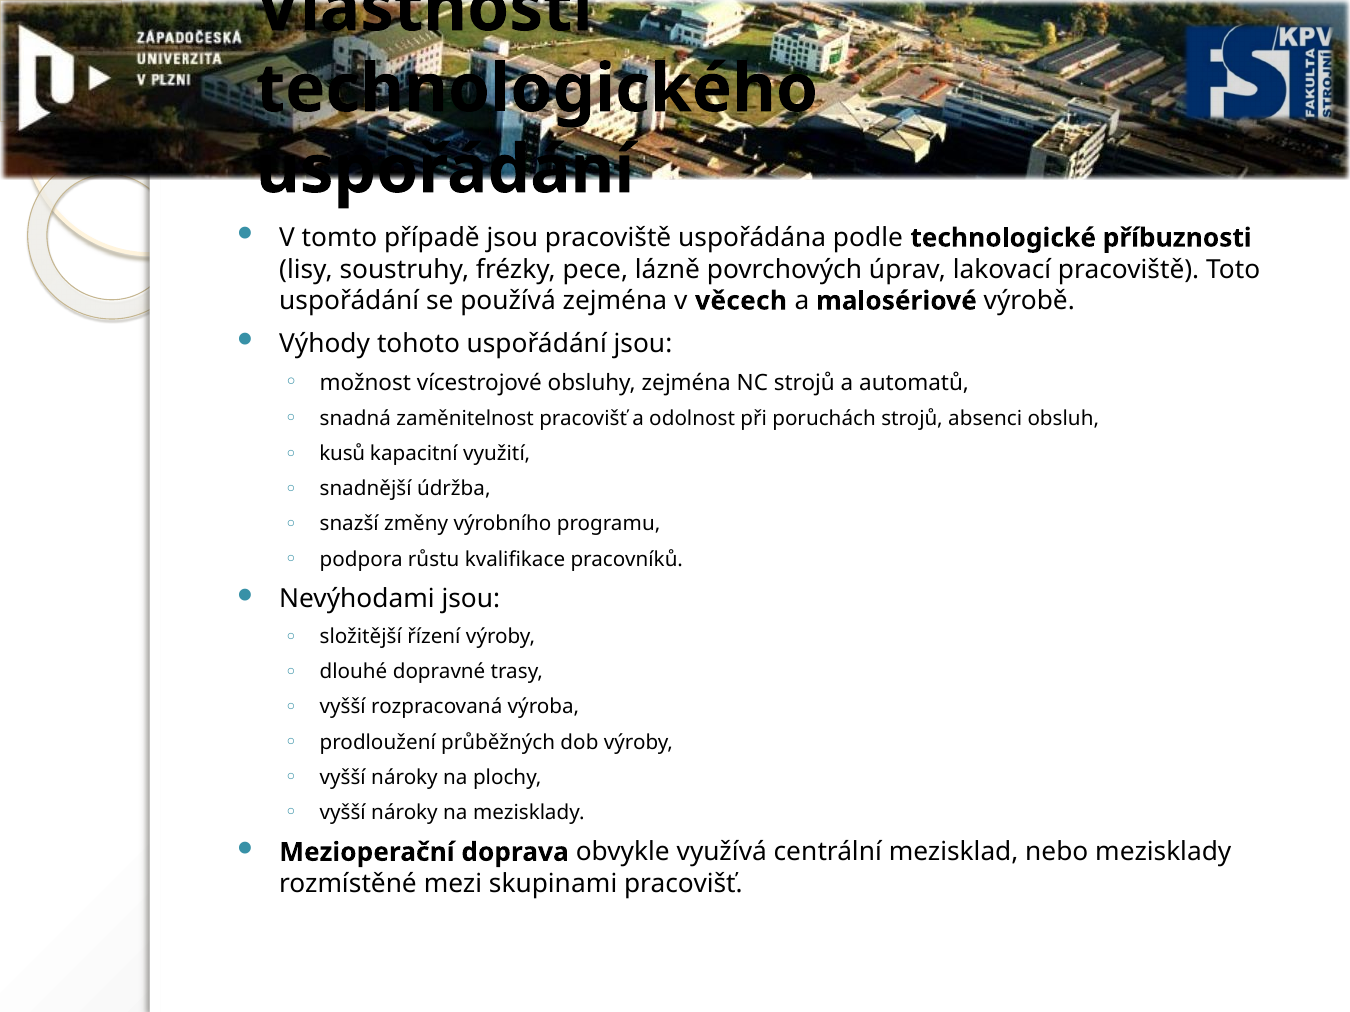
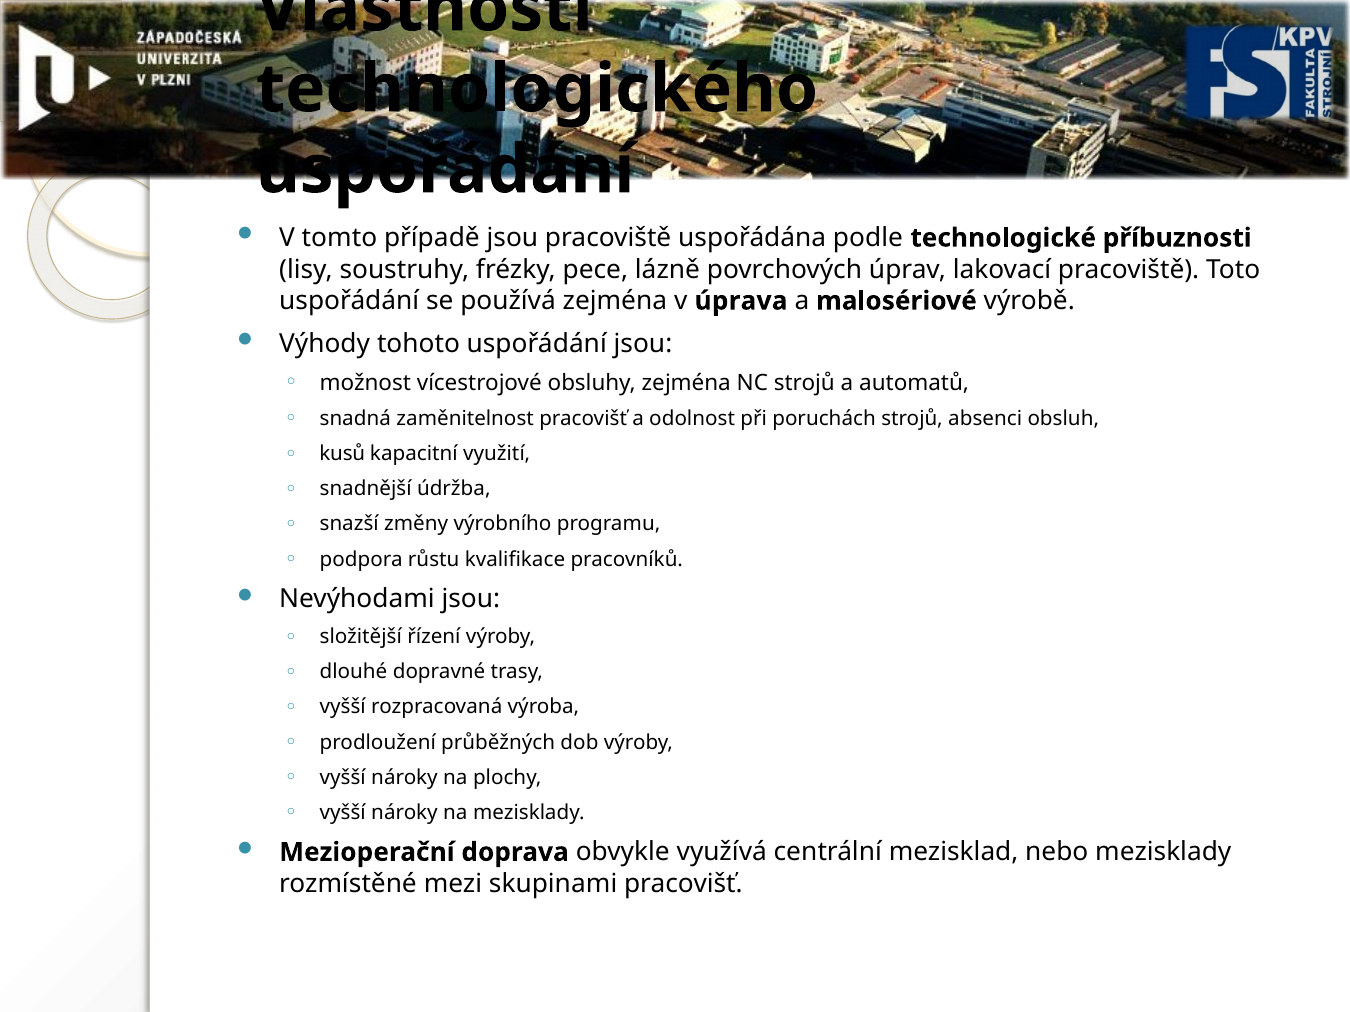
věcech: věcech -> úprava (741, 301)
